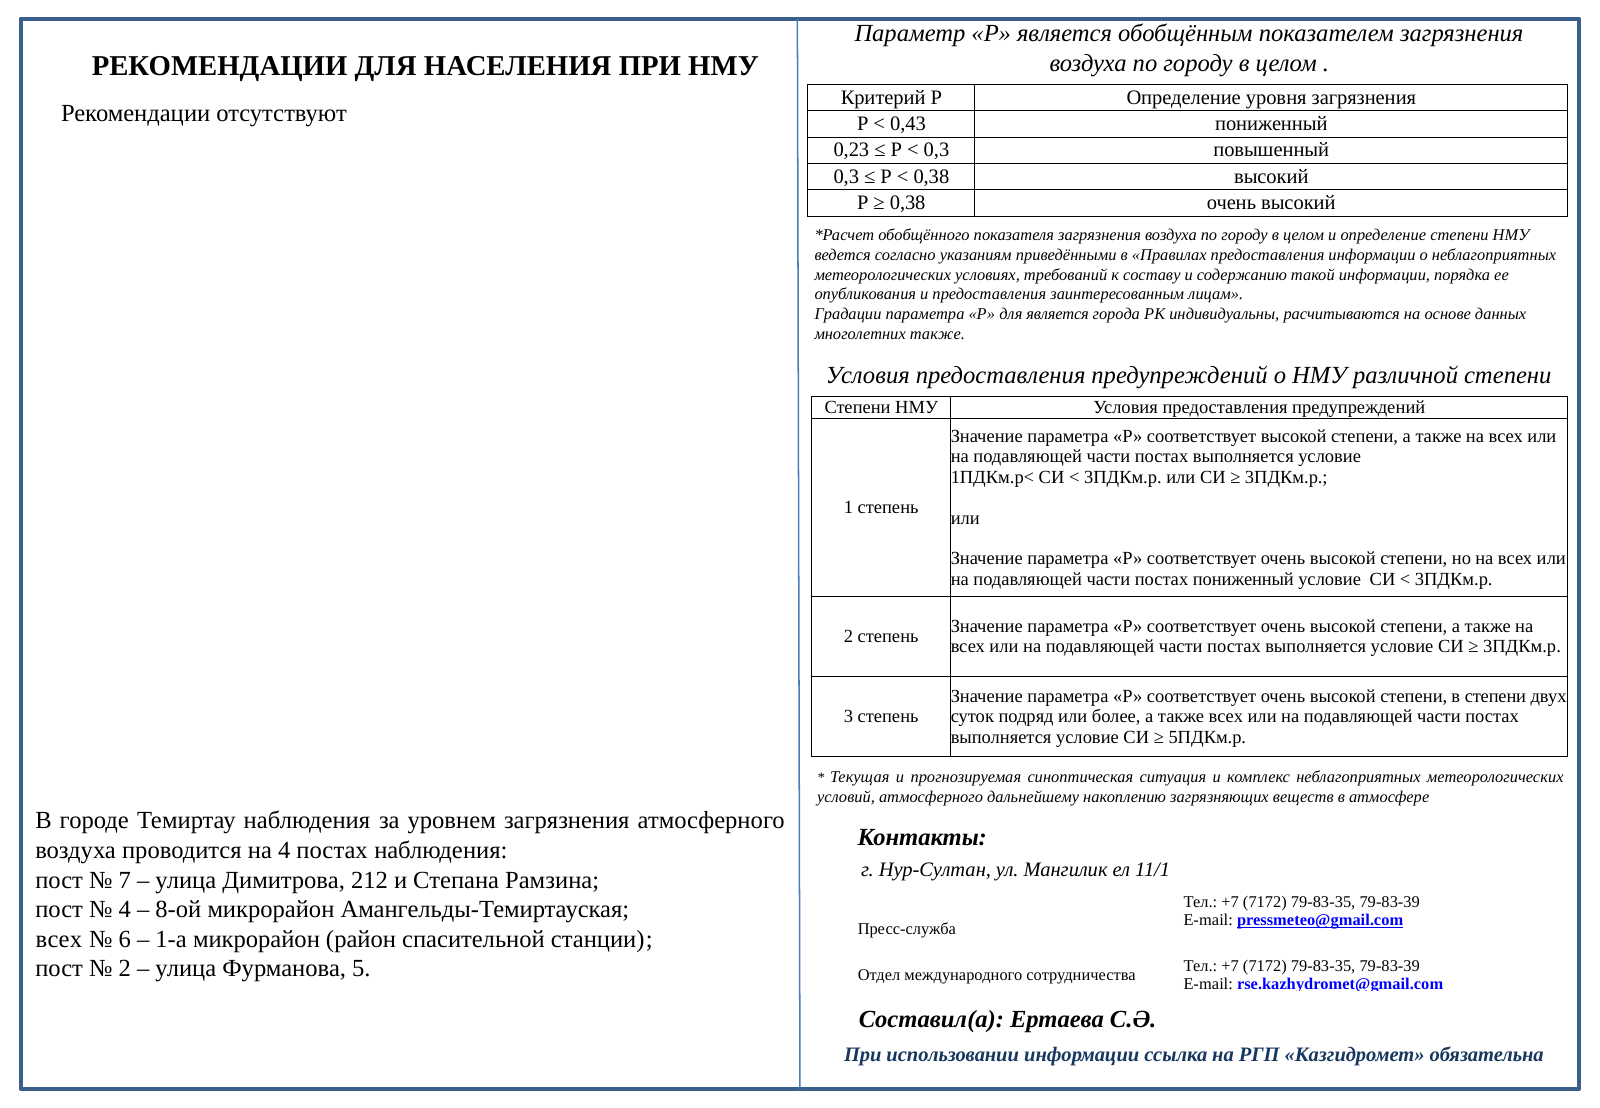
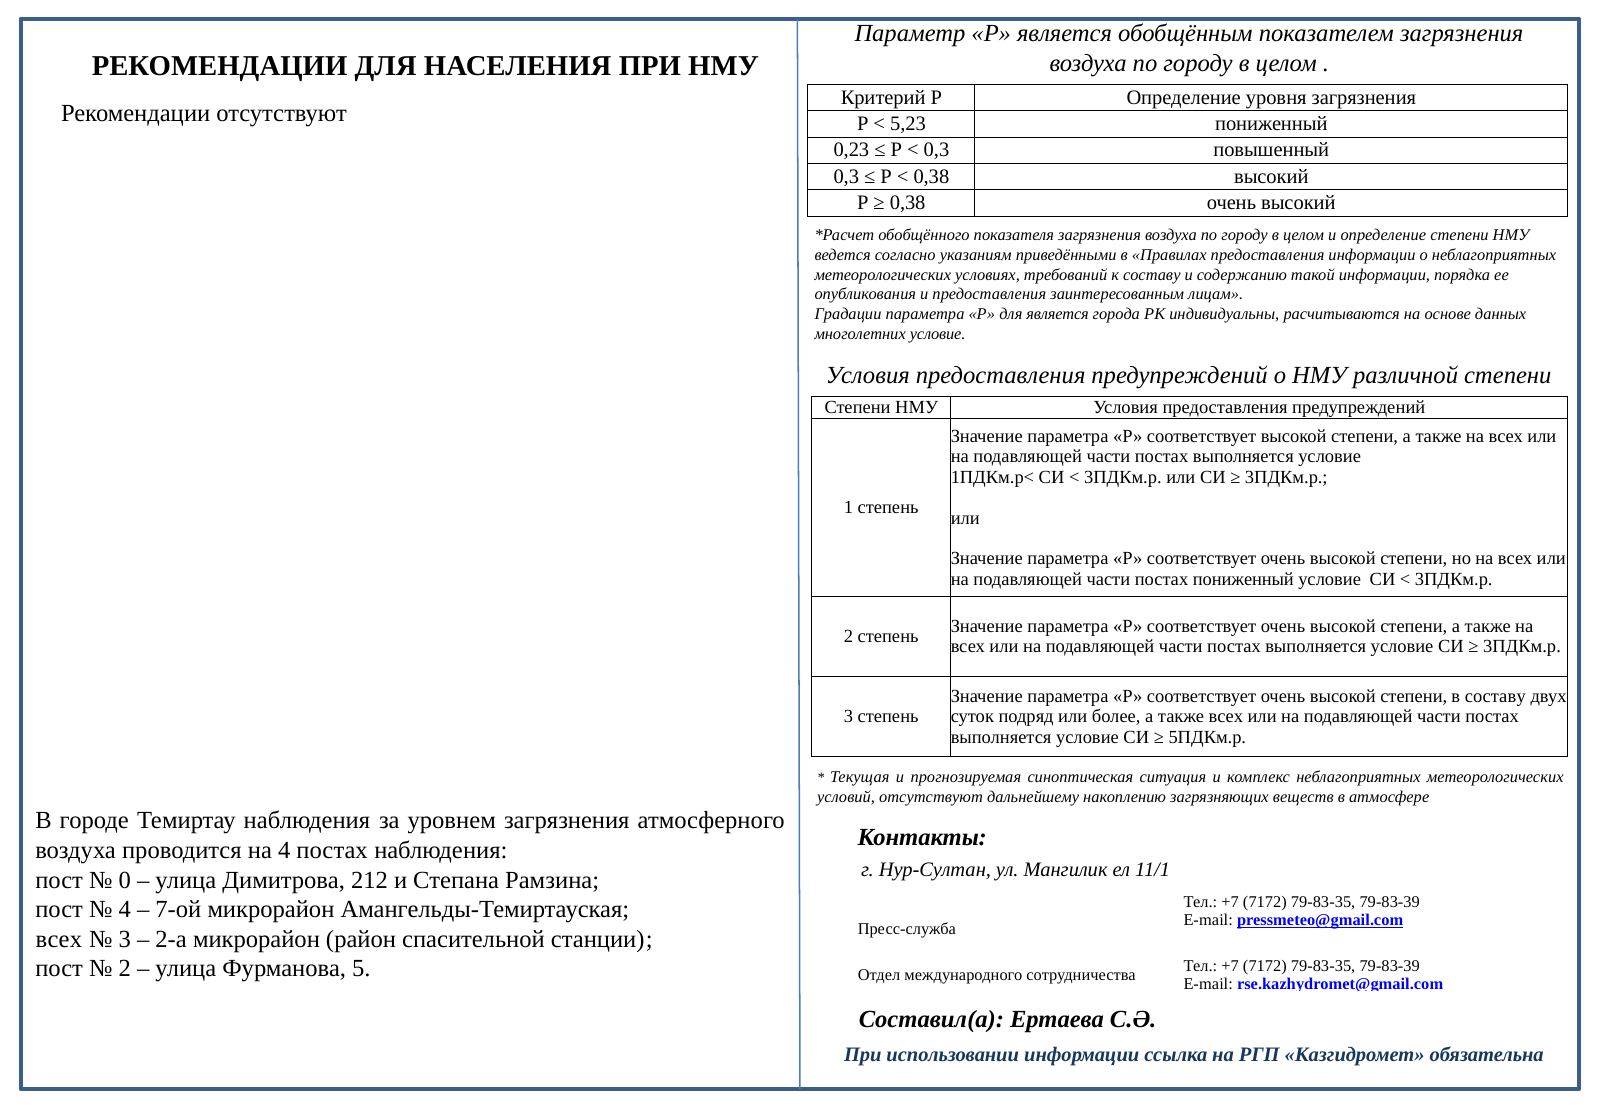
0,43: 0,43 -> 5,23 (908, 124)
многолетних также: также -> условие (938, 334)
в степени: степени -> составу (1495, 696)
условий атмосферного: атмосферного -> отсутствуют (931, 797)
7: 7 -> 0 (125, 880)
8-ой: 8-ой -> 7-ой (178, 909)
6: 6 -> 3 (125, 939)
1-а: 1-а -> 2-а (171, 939)
